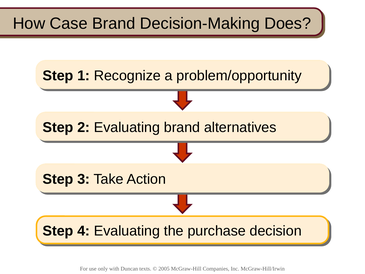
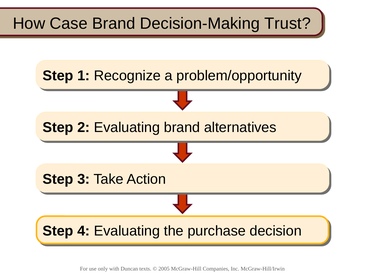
Does: Does -> Trust (288, 23)
